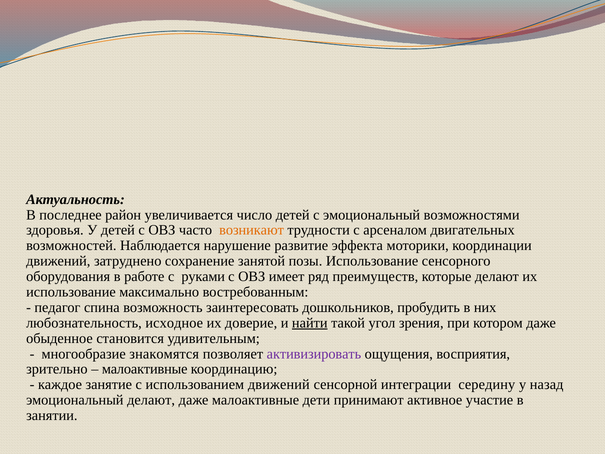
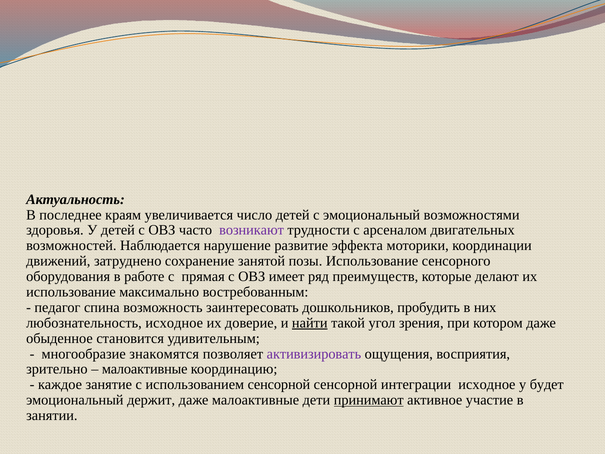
район: район -> краям (123, 215)
возникают colour: orange -> purple (252, 230)
руками: руками -> прямая (203, 276)
использованием движений: движений -> сенсорной (279, 384)
интеграции середину: середину -> исходное (487, 384)
назад: назад -> будет (547, 384)
эмоциональный делают: делают -> держит (151, 400)
принимают underline: none -> present (369, 400)
